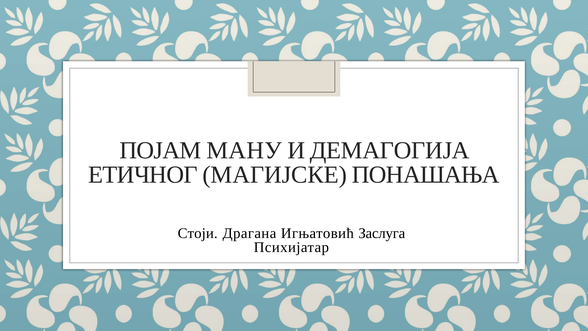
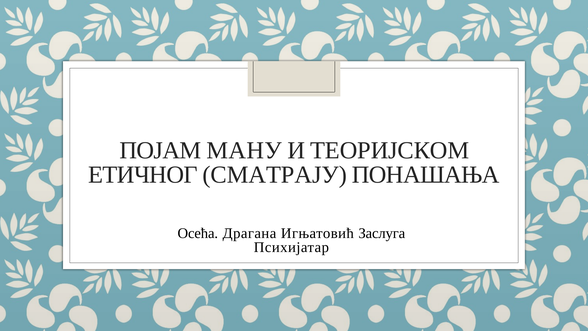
ДЕМАГОГИЈА: ДЕМАГОГИЈА -> ТЕОРИЈСКОМ (390, 150)
МАГИЈСКЕ: МАГИЈСКЕ -> СМАТРАЈУ (275, 175)
Стоји: Стоји -> Осећа (198, 233)
